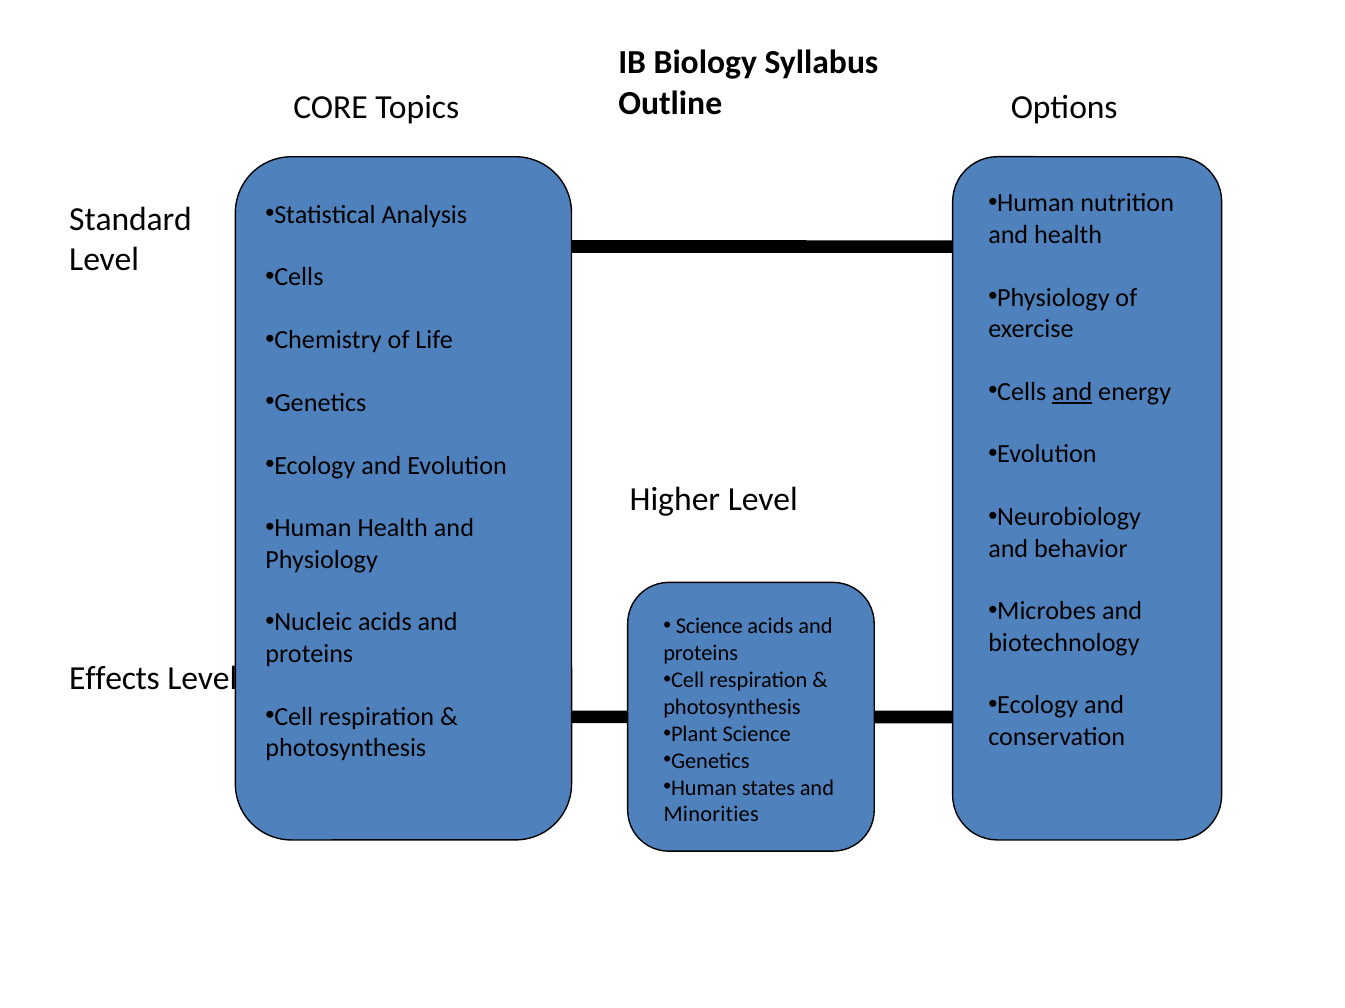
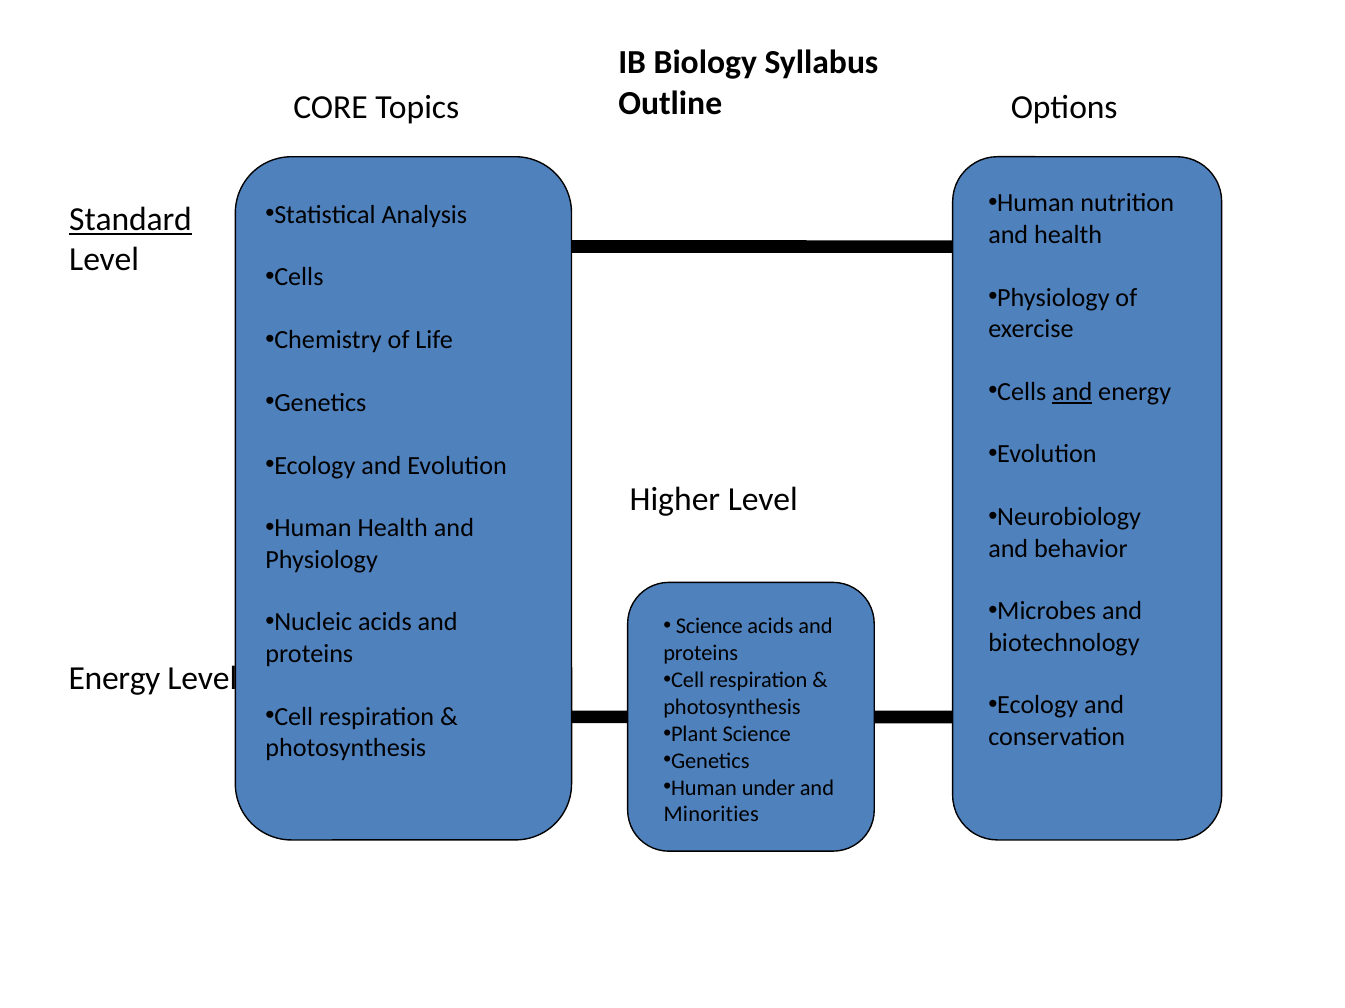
Standard underline: none -> present (131, 220)
Effects: Effects -> Energy (115, 679)
states: states -> under (769, 788)
